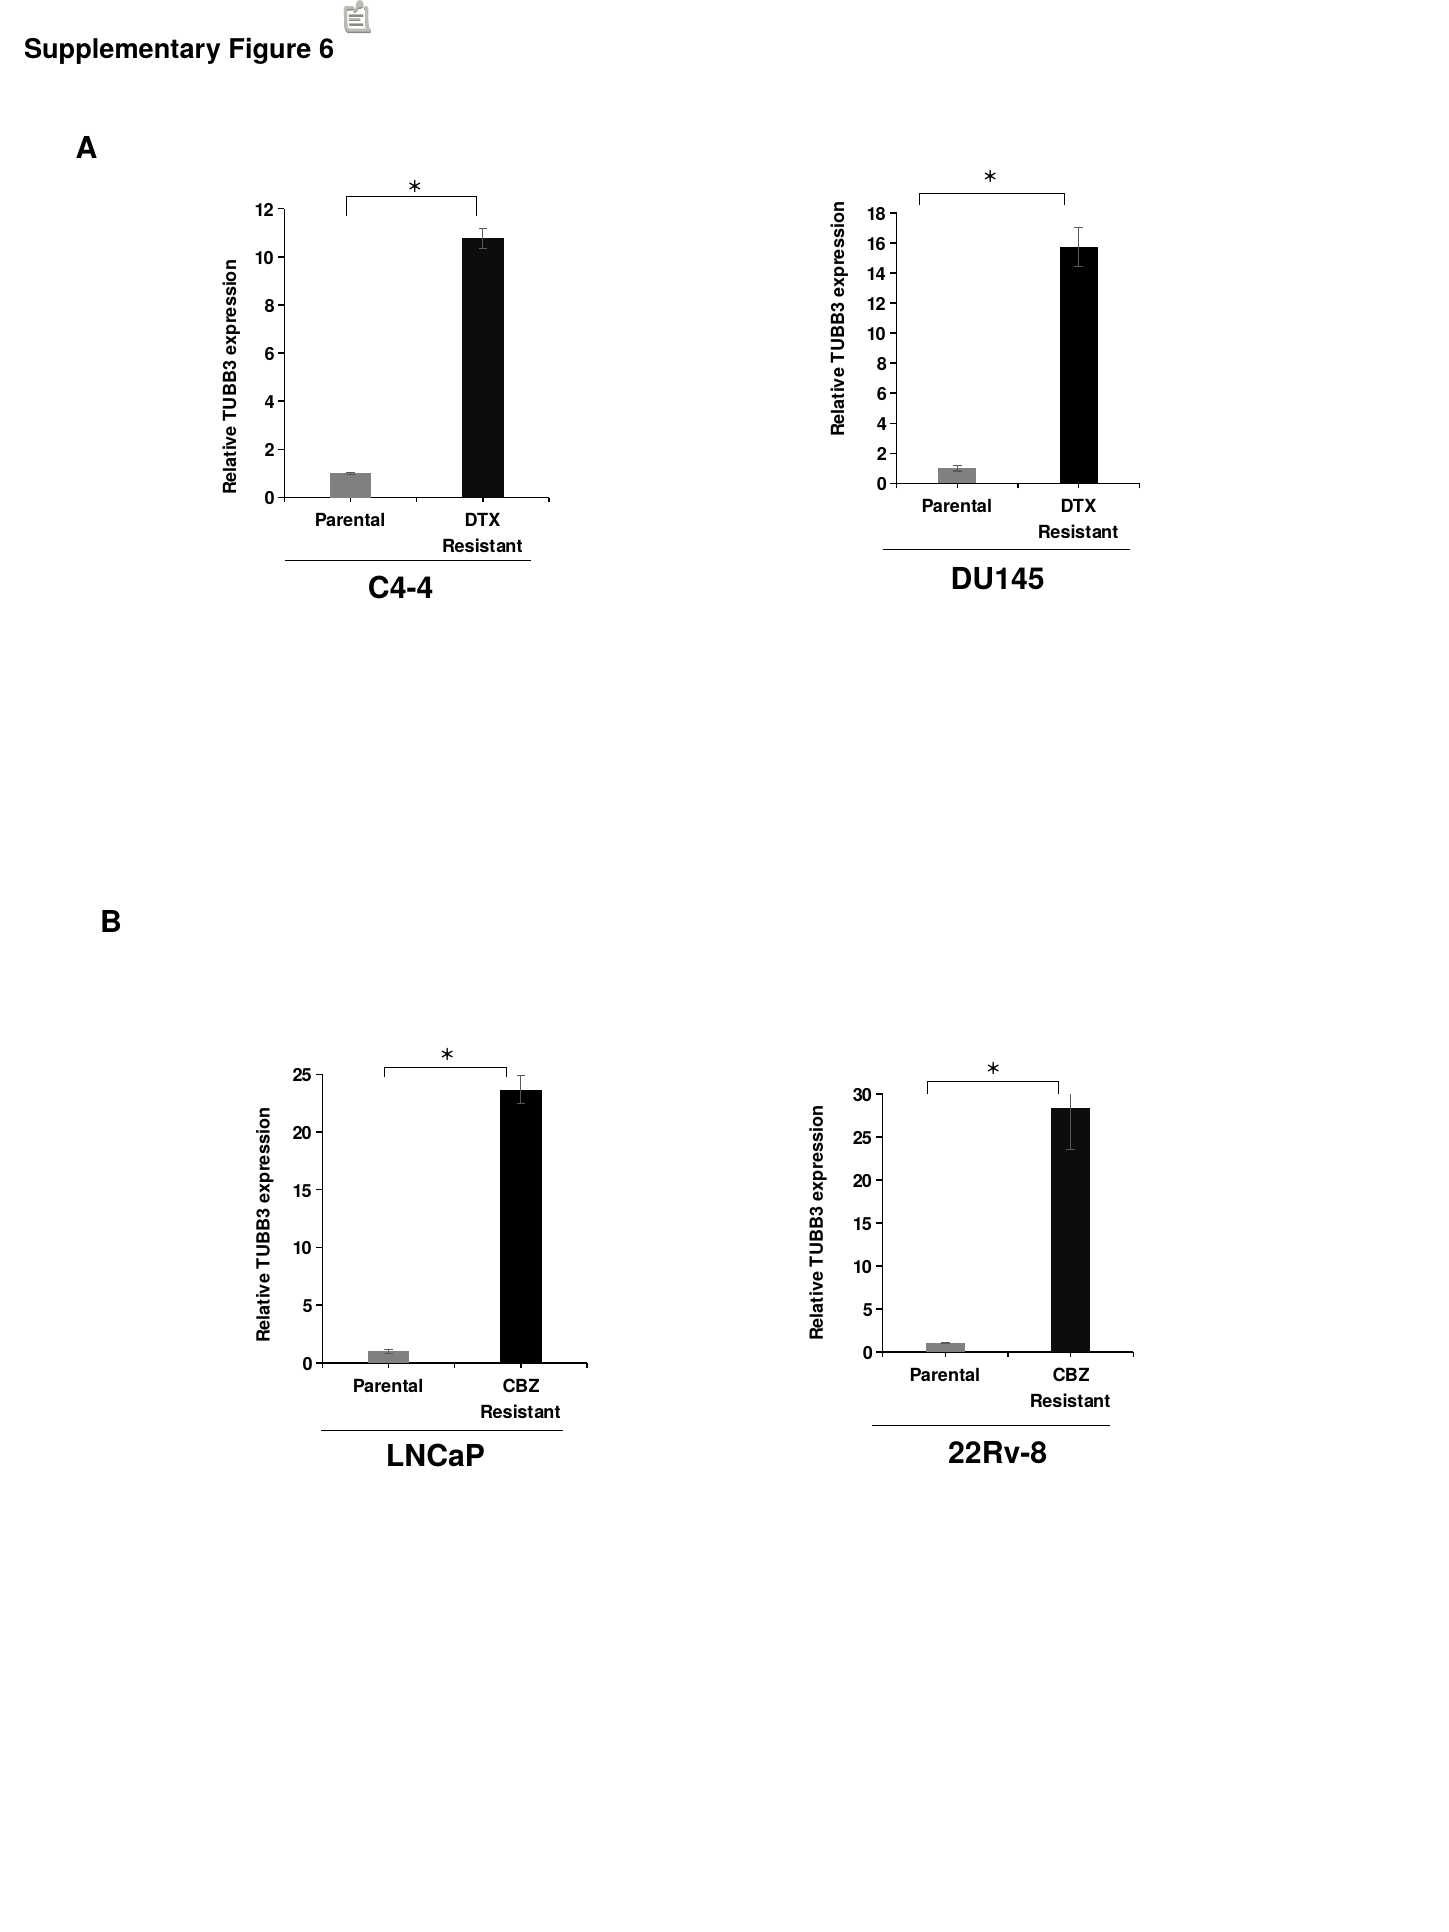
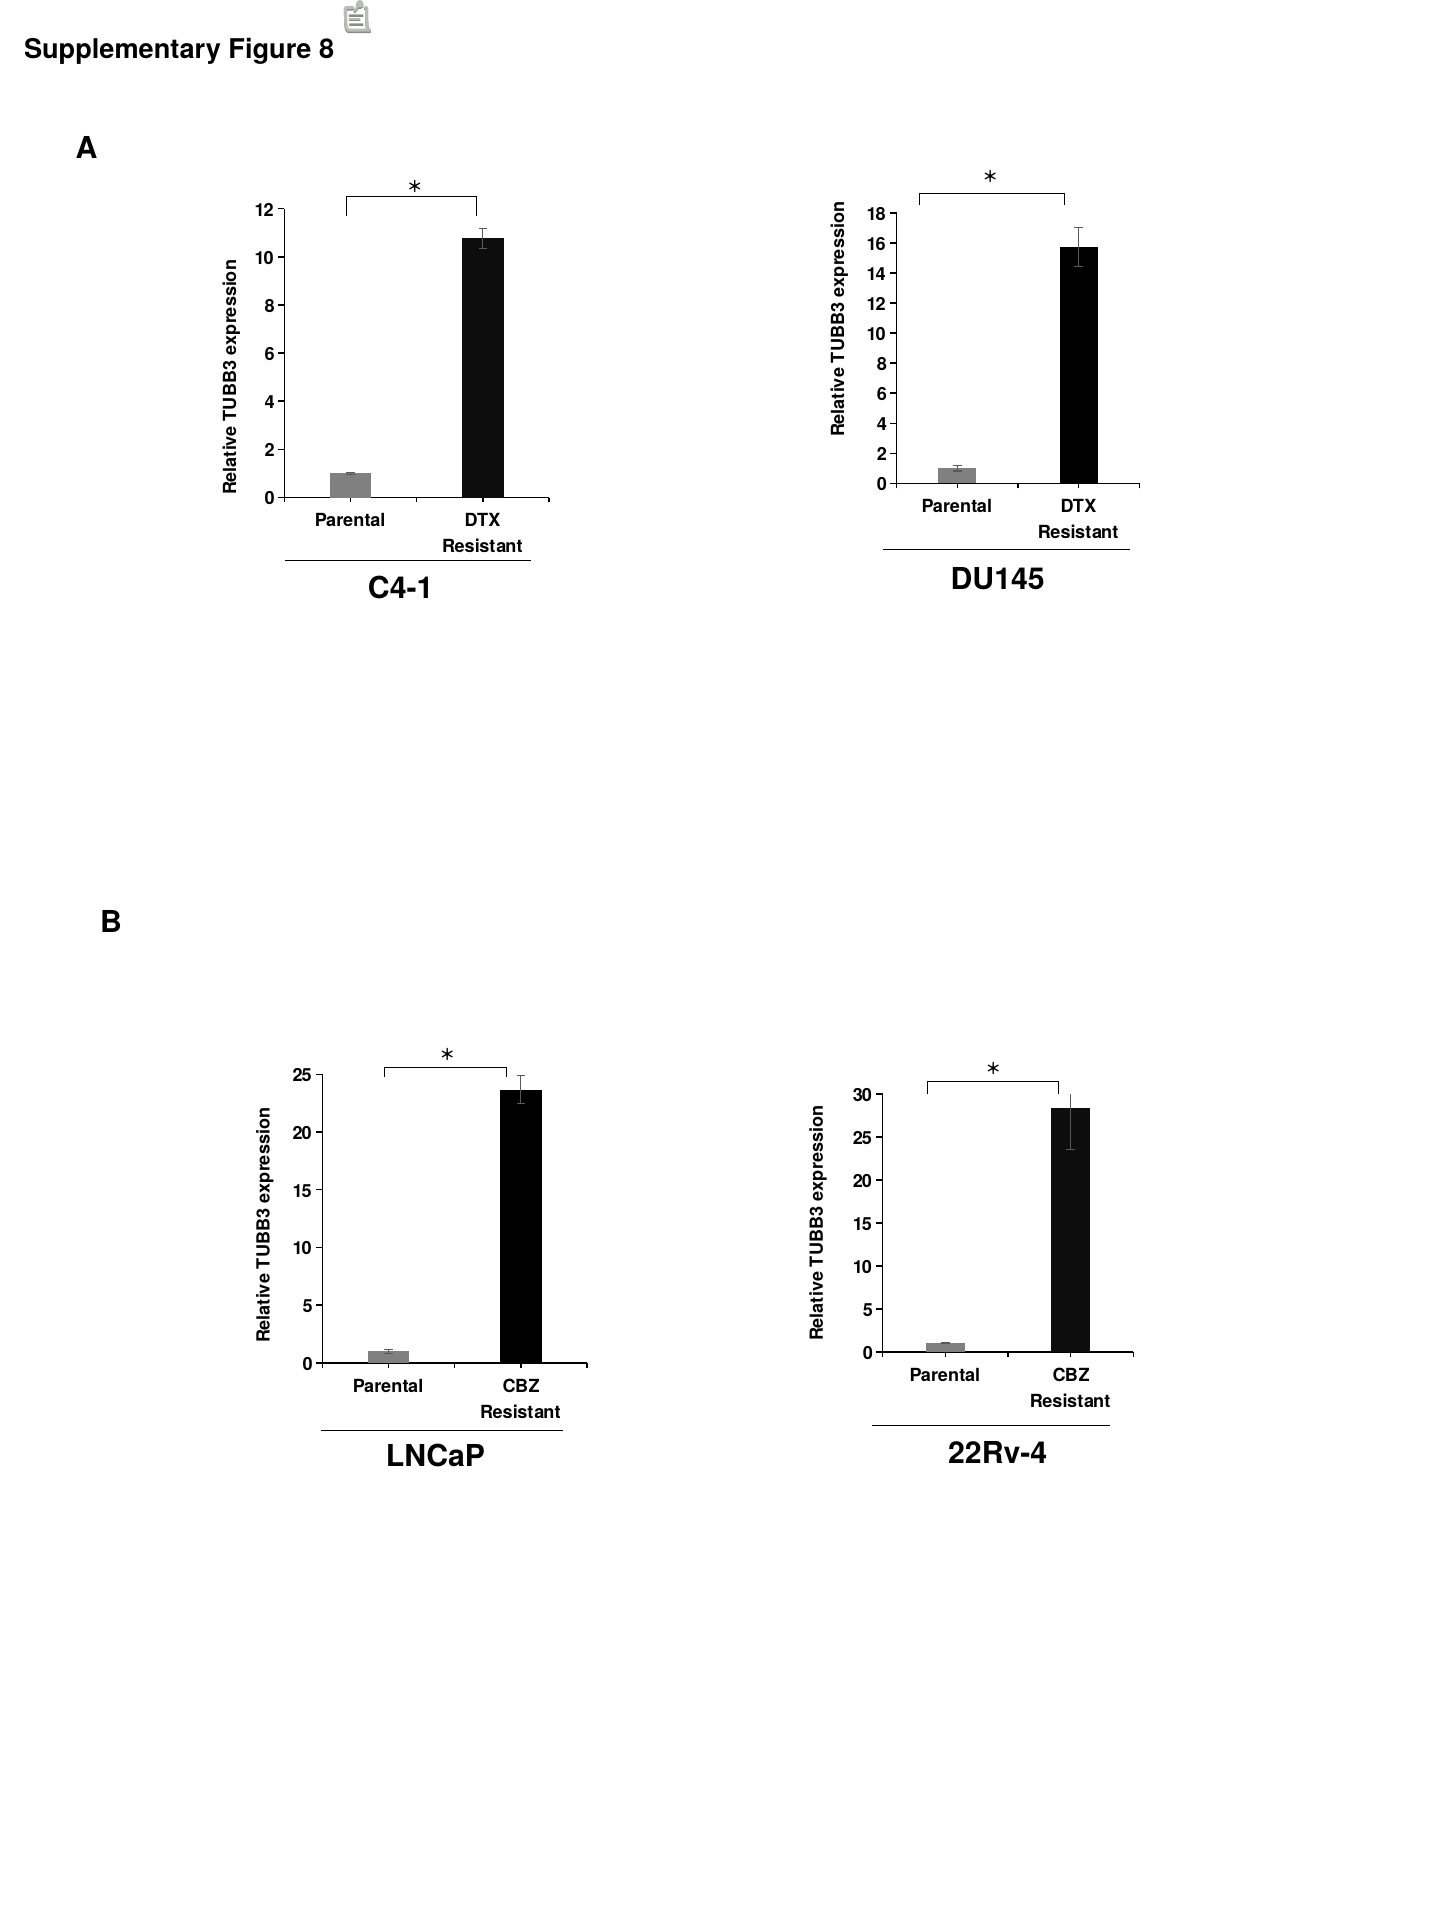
Figure 6: 6 -> 8 (327, 50)
C4-4: C4-4 -> C4-1 (401, 589)
22Rv-8: 22Rv-8 -> 22Rv-4 (998, 1453)
